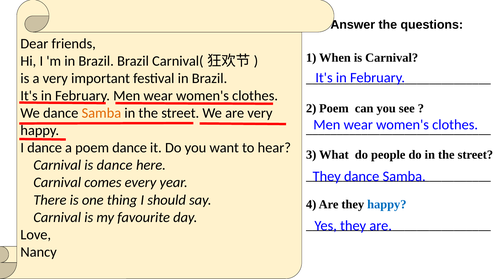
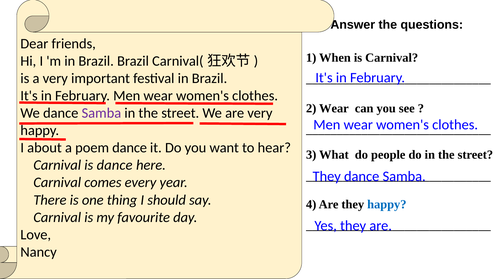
2 Poem: Poem -> Wear (334, 108)
Samba colour: orange -> purple (101, 113)
I dance: dance -> about (45, 148)
